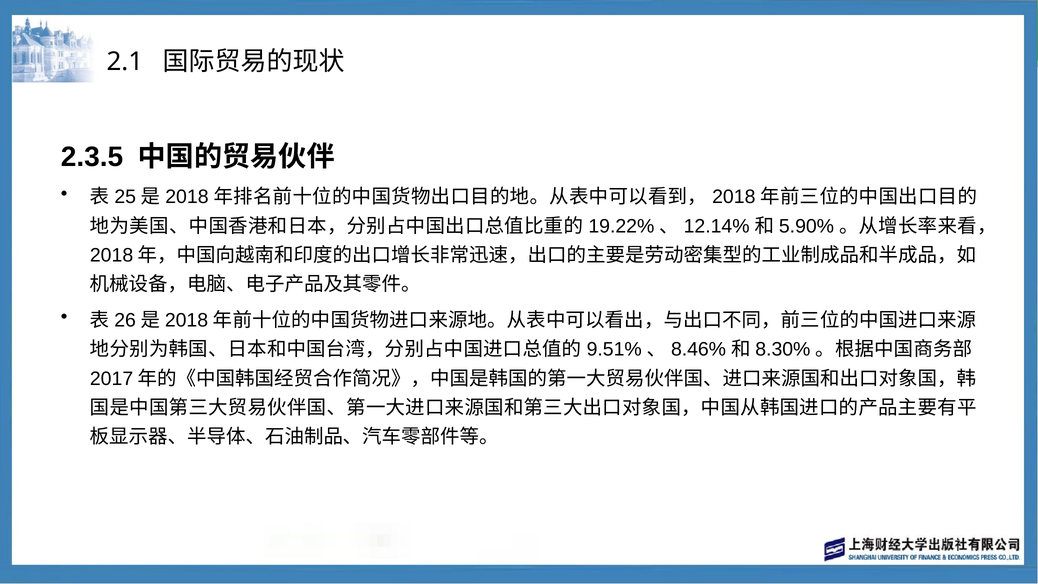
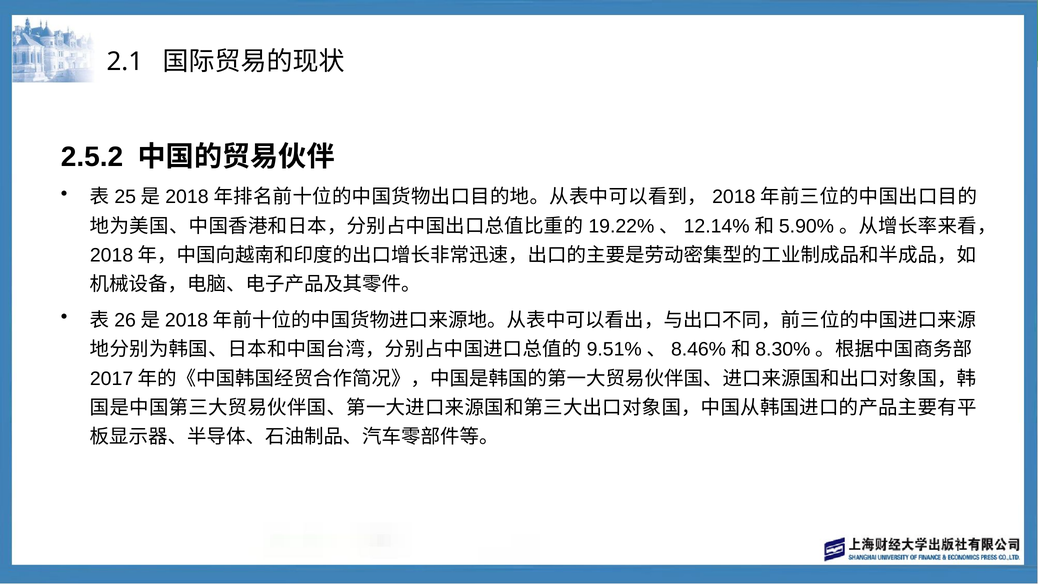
2.3.5: 2.3.5 -> 2.5.2 (92, 157)
